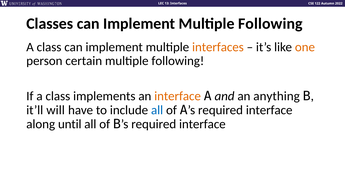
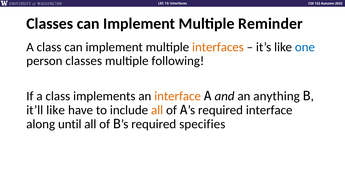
Implement Multiple Following: Following -> Reminder (270, 24)
one colour: orange -> blue (305, 47)
person certain: certain -> classes (84, 61)
it’ll will: will -> like (56, 110)
all colour: blue -> orange (157, 110)
B’s required interface: interface -> specifies (202, 124)
